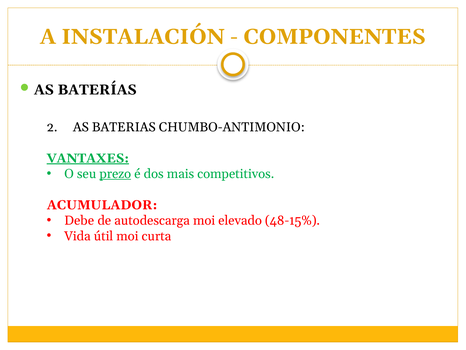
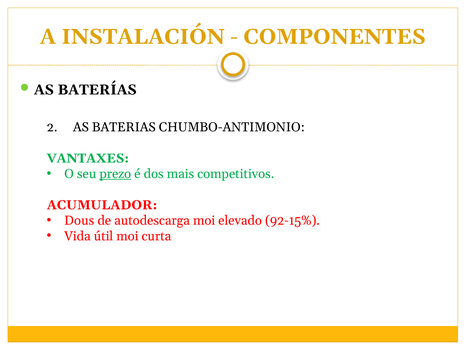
VANTAXES underline: present -> none (88, 158)
Debe: Debe -> Dous (79, 220)
48-15%: 48-15% -> 92-15% (292, 220)
